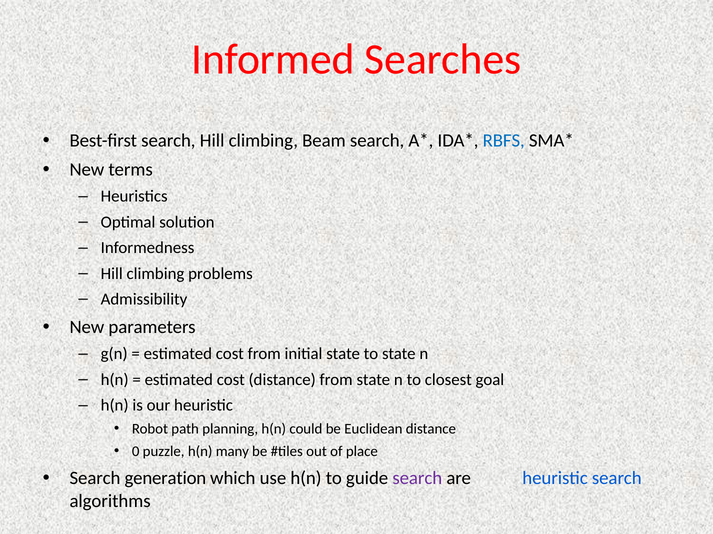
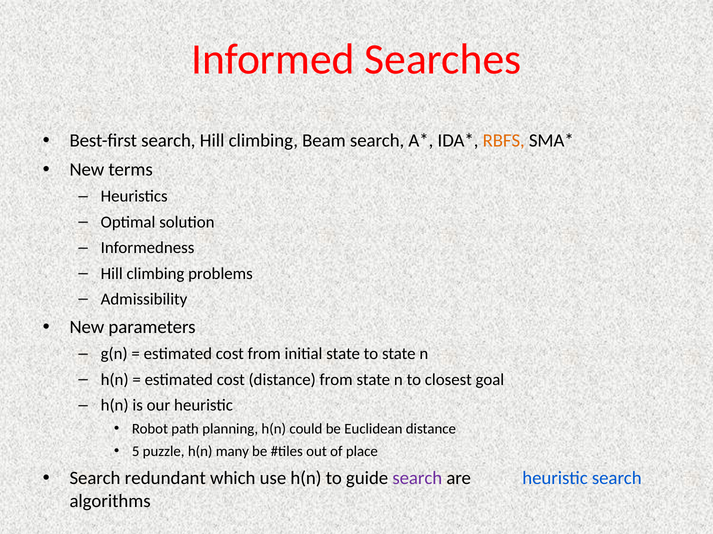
RBFS colour: blue -> orange (504, 141)
0: 0 -> 5 (136, 452)
generation: generation -> redundant (165, 479)
